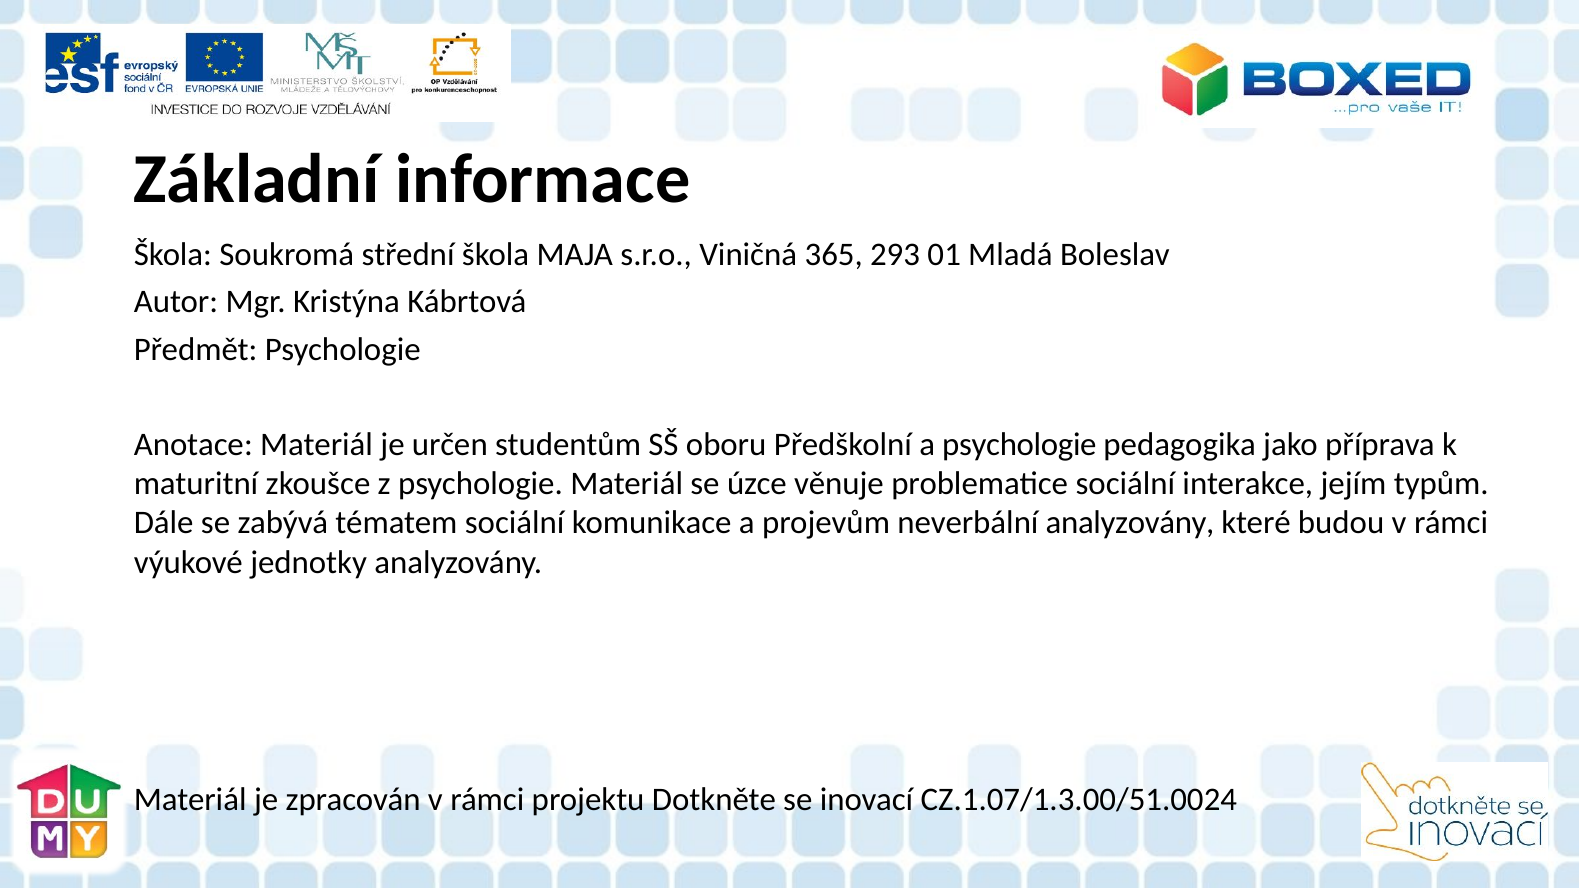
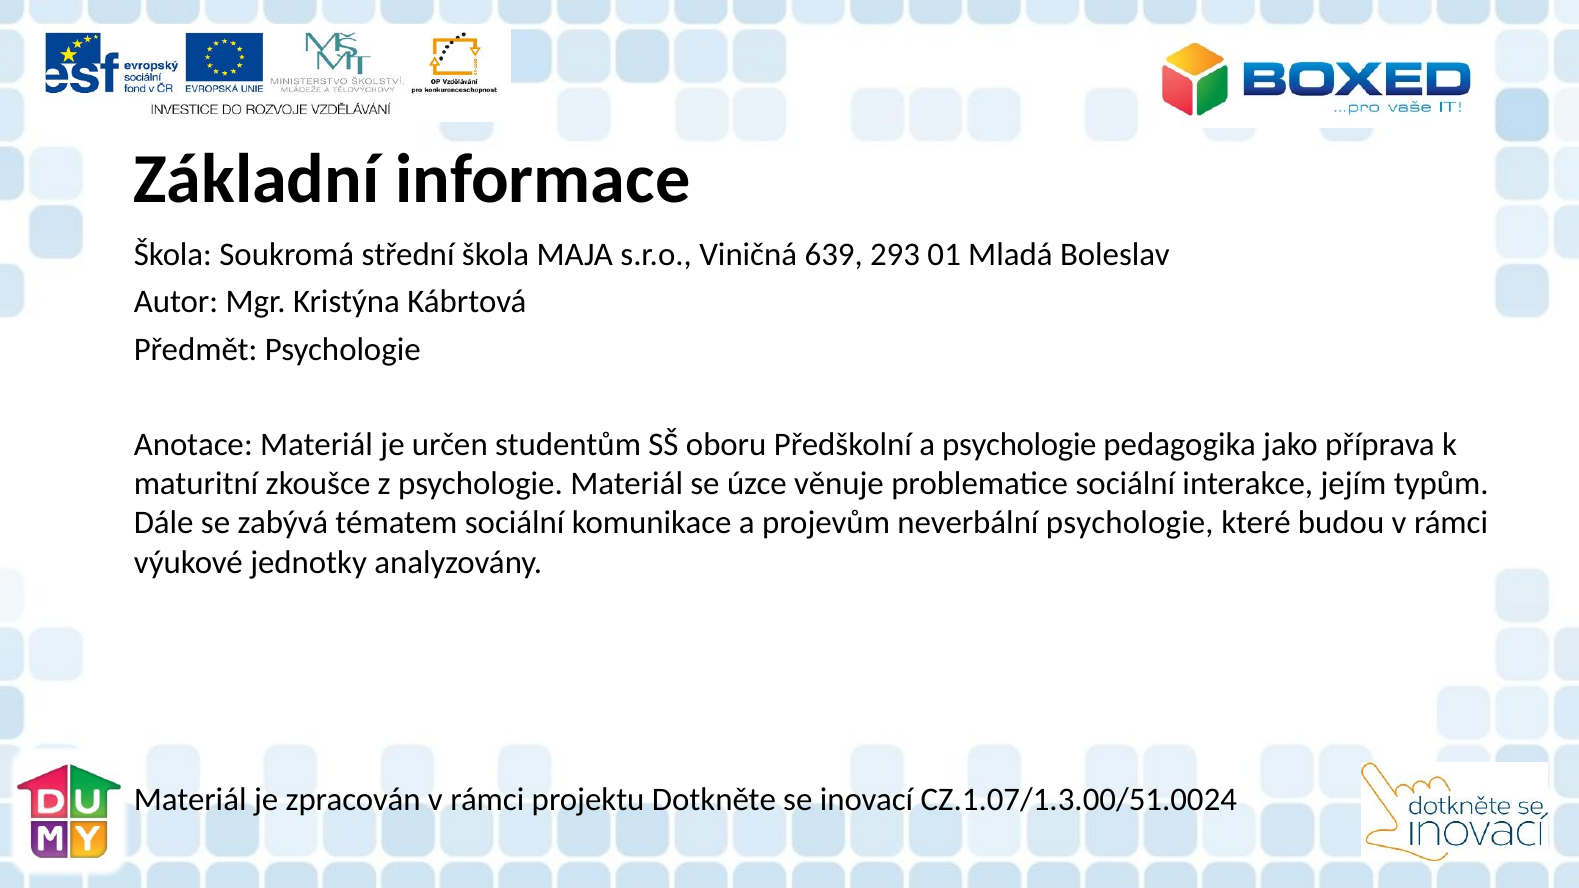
365: 365 -> 639 (834, 255)
neverbální analyzovány: analyzovány -> psychologie (1130, 523)
